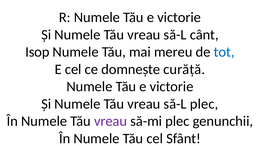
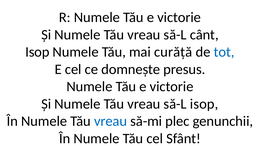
mereu: mereu -> curăță (173, 52)
curăță: curăță -> presus (184, 69)
să-L plec: plec -> isop (204, 104)
vreau colour: purple -> blue (111, 121)
